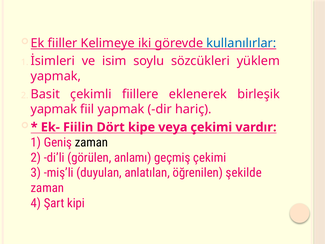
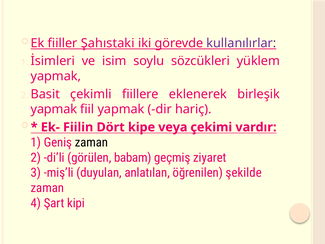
Kelimeye: Kelimeye -> Şahıstaki (108, 43)
kullanılırlar colour: blue -> purple (241, 43)
anlamı: anlamı -> babam (133, 157)
geçmiş çekimi: çekimi -> ziyaret (210, 157)
